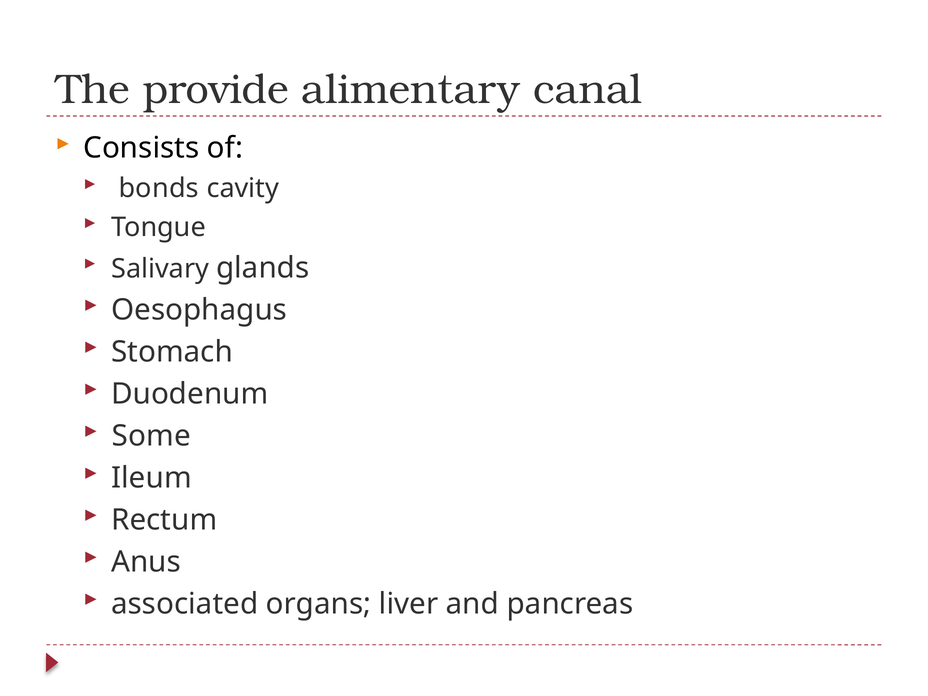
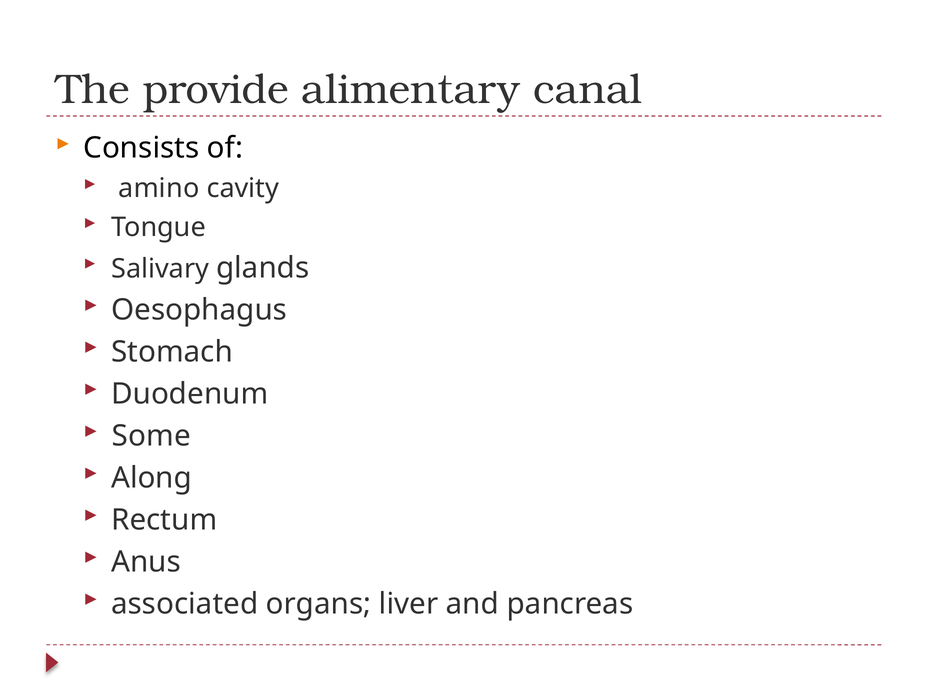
bonds: bonds -> amino (159, 188)
Ileum: Ileum -> Along (152, 478)
